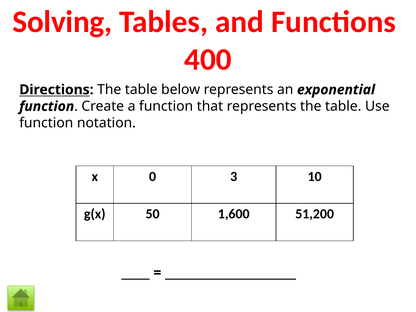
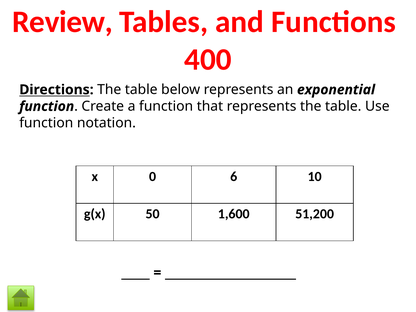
Solving: Solving -> Review (62, 22)
3: 3 -> 6 (234, 177)
